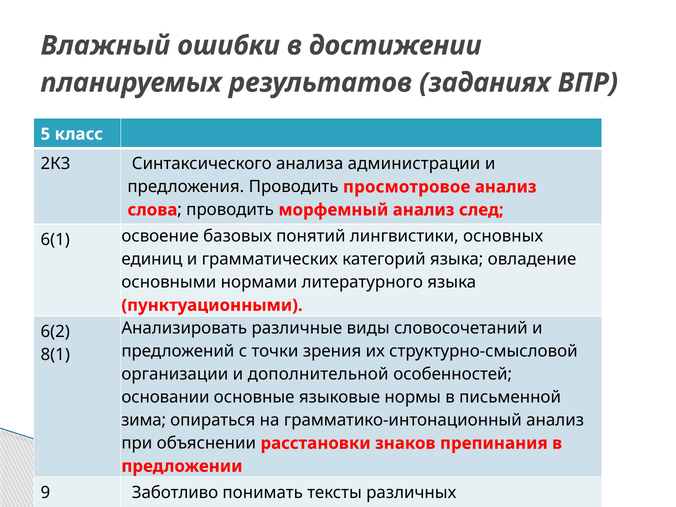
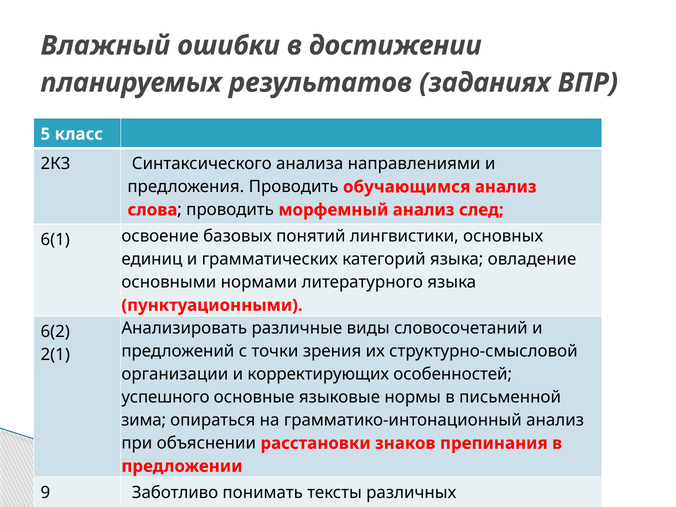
администрации: администрации -> направлениями (414, 164)
просмотровое: просмотровое -> обучающимся (407, 187)
8(1: 8(1 -> 2(1 (55, 355)
организации и дополнительной: дополнительной -> корректирующих (318, 374)
основании: основании -> успешного (165, 397)
